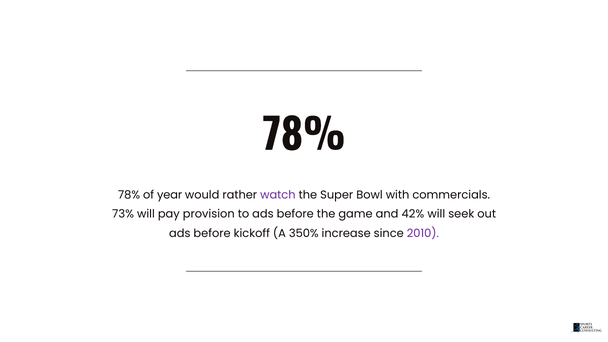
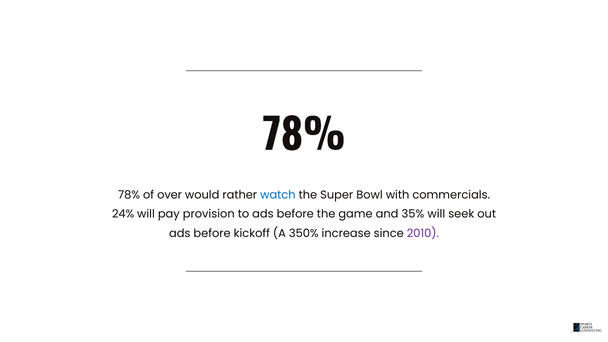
year: year -> over (170, 195)
watch colour: purple -> blue (278, 195)
73%: 73% -> 24% (123, 214)
42%: 42% -> 35% (413, 214)
